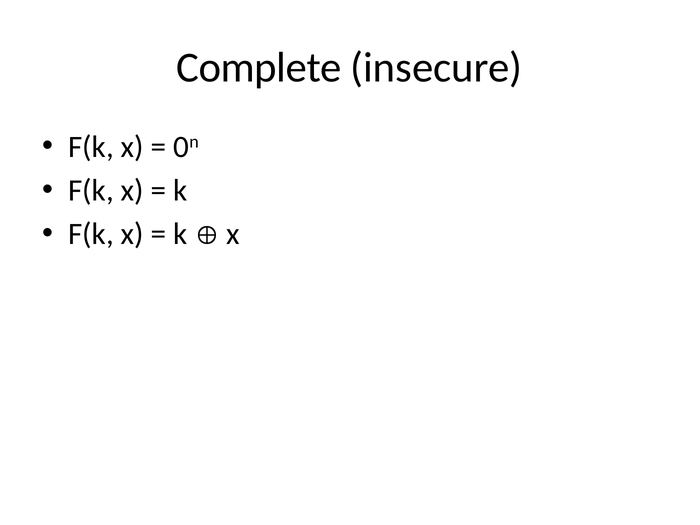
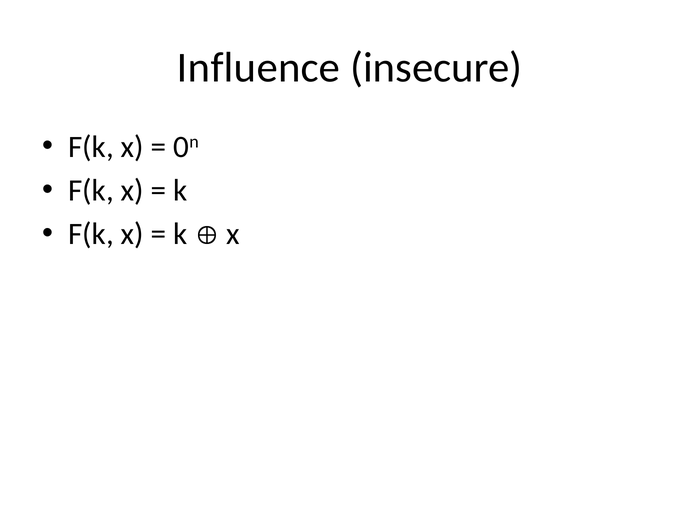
Complete: Complete -> Influence (259, 68)
